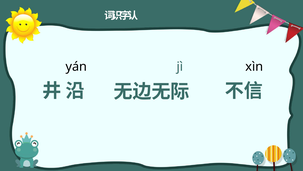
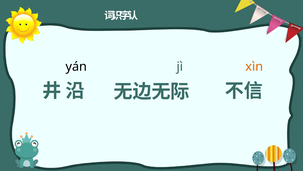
xìn colour: black -> orange (254, 66)
